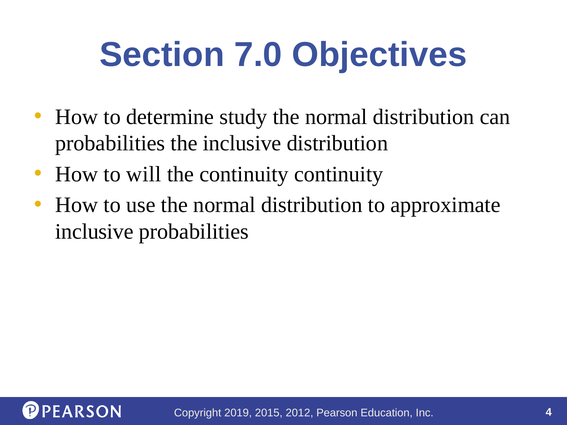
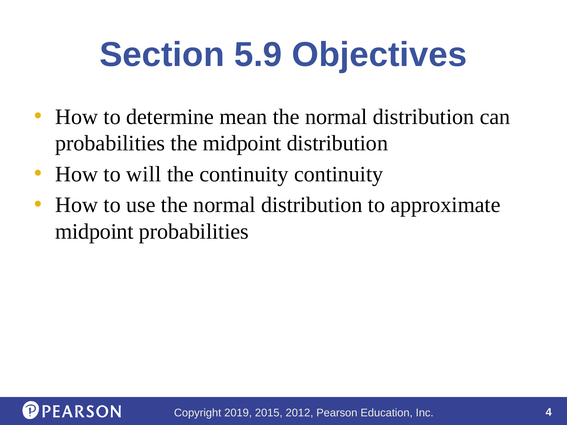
7.0: 7.0 -> 5.9 (258, 55)
study: study -> mean (243, 117)
the inclusive: inclusive -> midpoint (242, 143)
inclusive: inclusive -> midpoint (94, 232)
